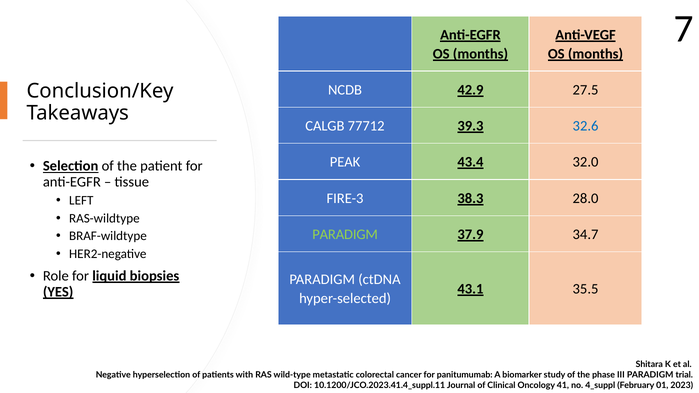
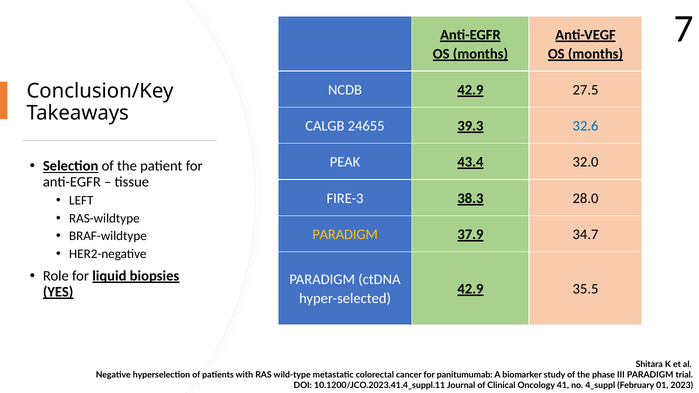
77712: 77712 -> 24655 (366, 126)
PARADIGM colour: light green -> yellow (345, 235)
43.1: 43.1 -> 42.9 (470, 289)
